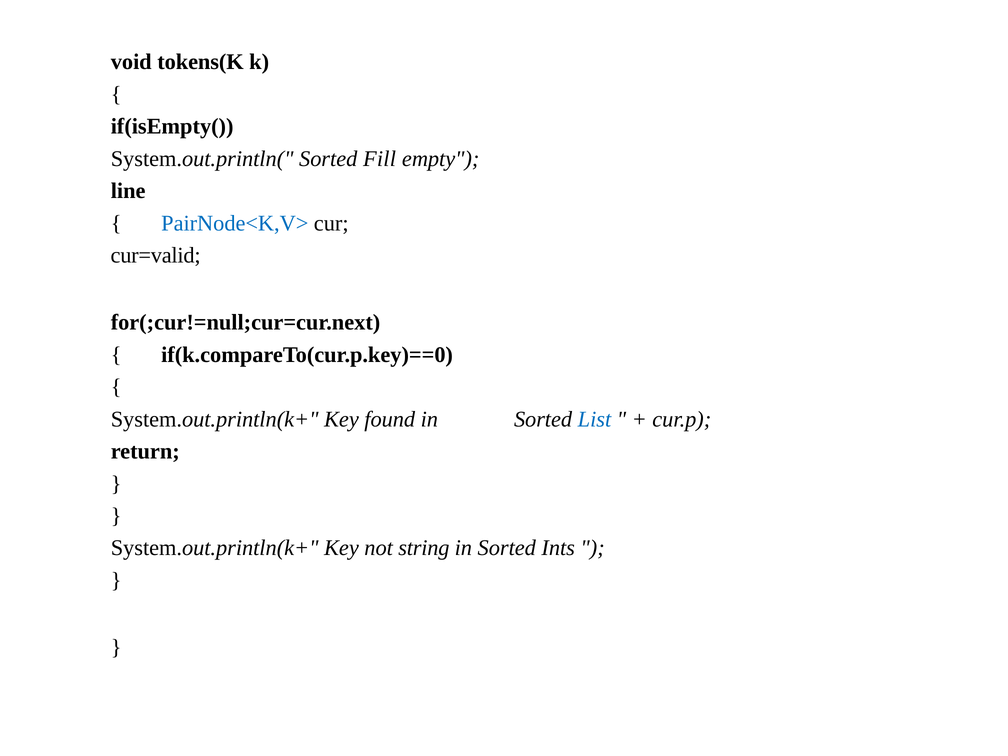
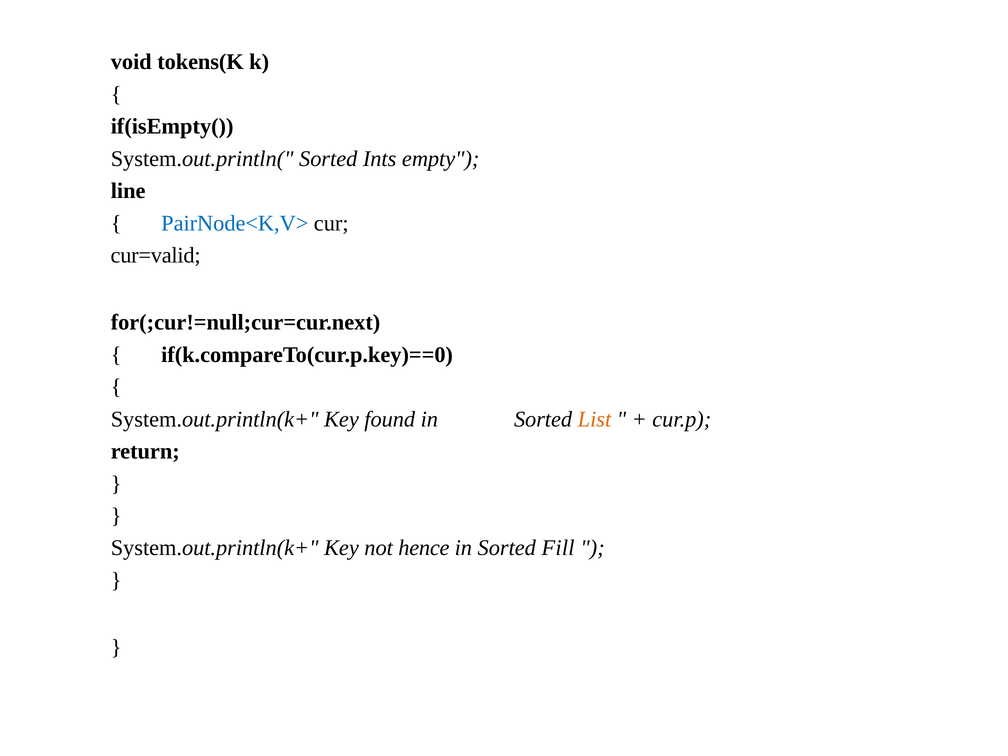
Fill: Fill -> Ints (380, 159)
List colour: blue -> orange (594, 419)
string: string -> hence (424, 548)
Ints: Ints -> Fill (558, 548)
